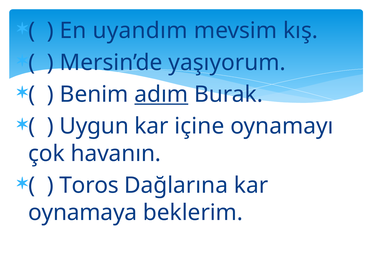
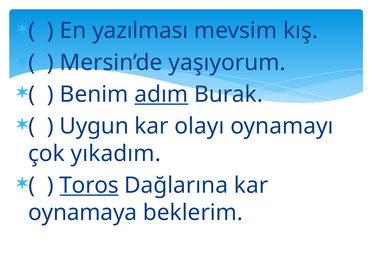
uyandım: uyandım -> yazılması (140, 31)
içine: içine -> olayı (199, 126)
havanın: havanın -> yıkadım (116, 154)
Toros underline: none -> present (89, 185)
